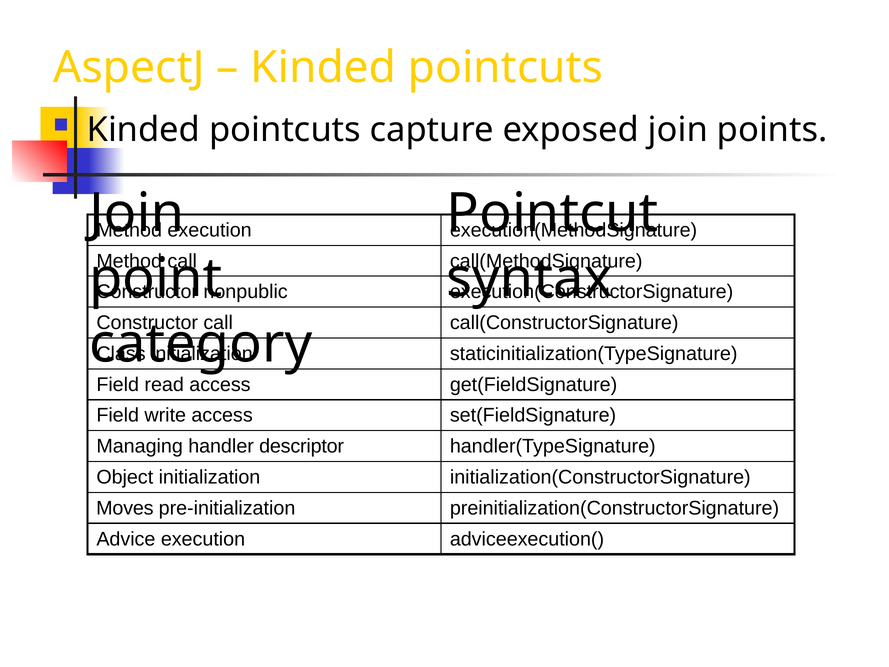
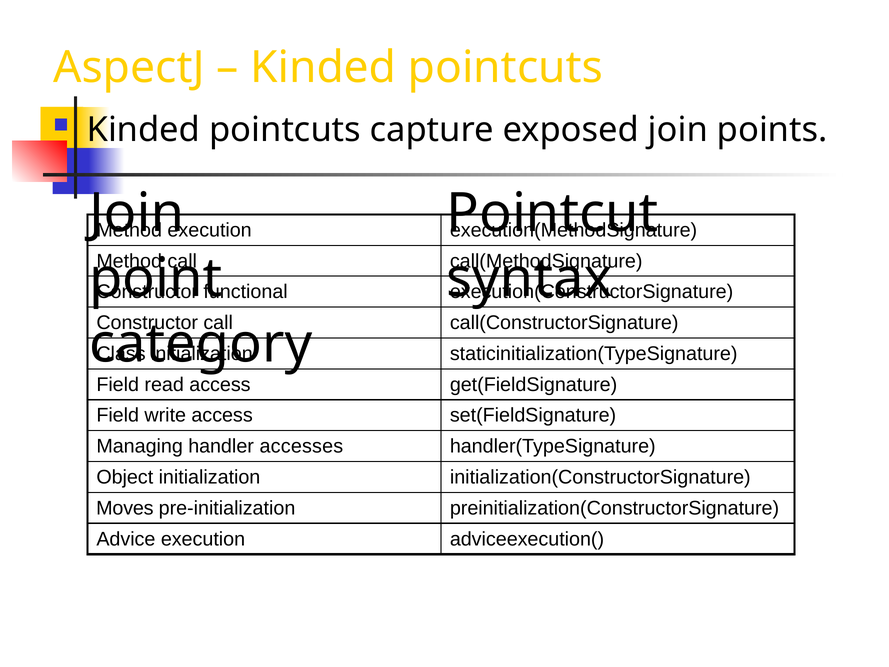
nonpublic: nonpublic -> functional (246, 292)
descriptor: descriptor -> accesses (301, 446)
